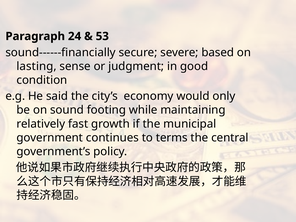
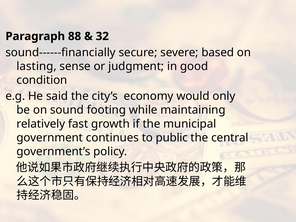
24: 24 -> 88 (75, 36)
53: 53 -> 32 (102, 36)
terms: terms -> public (172, 138)
